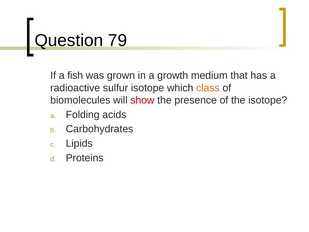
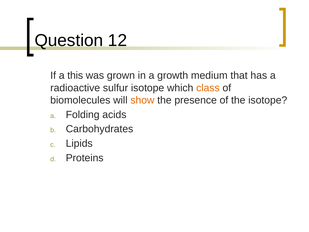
79: 79 -> 12 (118, 40)
fish: fish -> this (75, 75)
show colour: red -> orange (142, 100)
